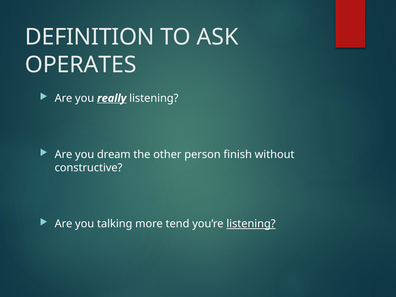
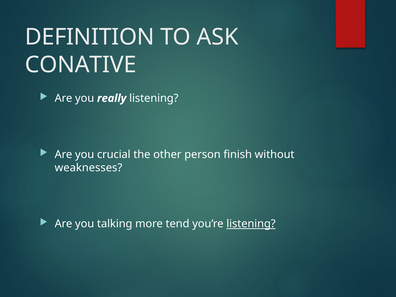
OPERATES: OPERATES -> CONATIVE (81, 65)
really underline: present -> none (112, 98)
dream: dream -> crucial (114, 154)
constructive: constructive -> weaknesses (88, 168)
